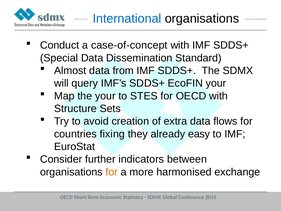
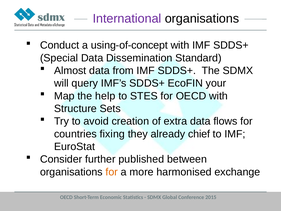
International colour: blue -> purple (127, 19)
case-of-concept: case-of-concept -> using-of-concept (129, 45)
the your: your -> help (105, 96)
easy: easy -> chief (199, 134)
indicators: indicators -> published (141, 159)
